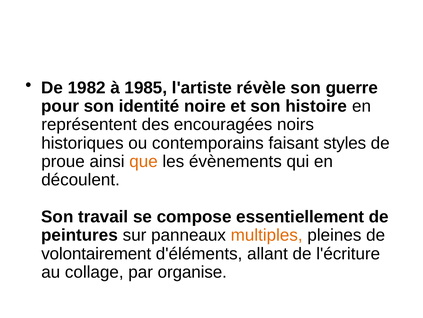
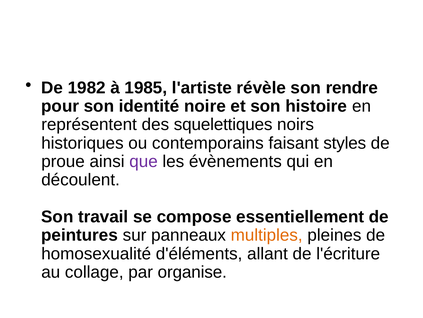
guerre: guerre -> rendre (352, 88)
encouragées: encouragées -> squelettiques (223, 124)
que colour: orange -> purple (144, 161)
volontairement: volontairement -> homosexualité (96, 253)
